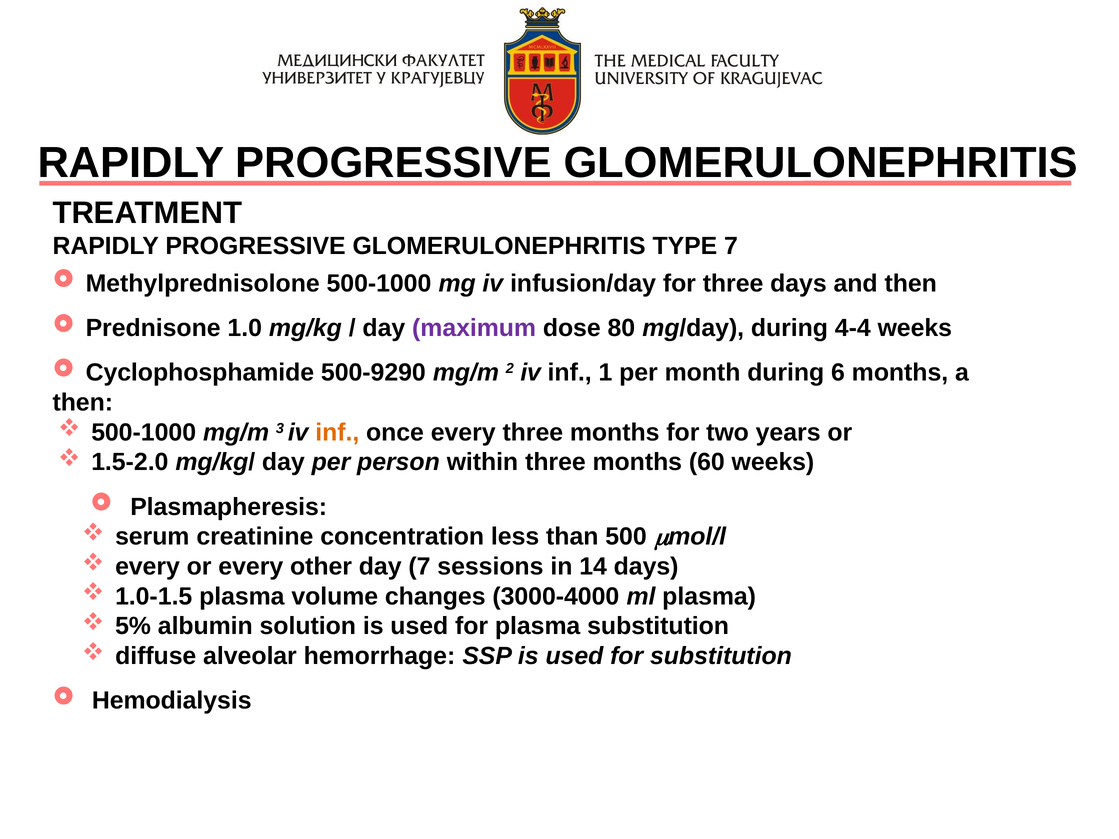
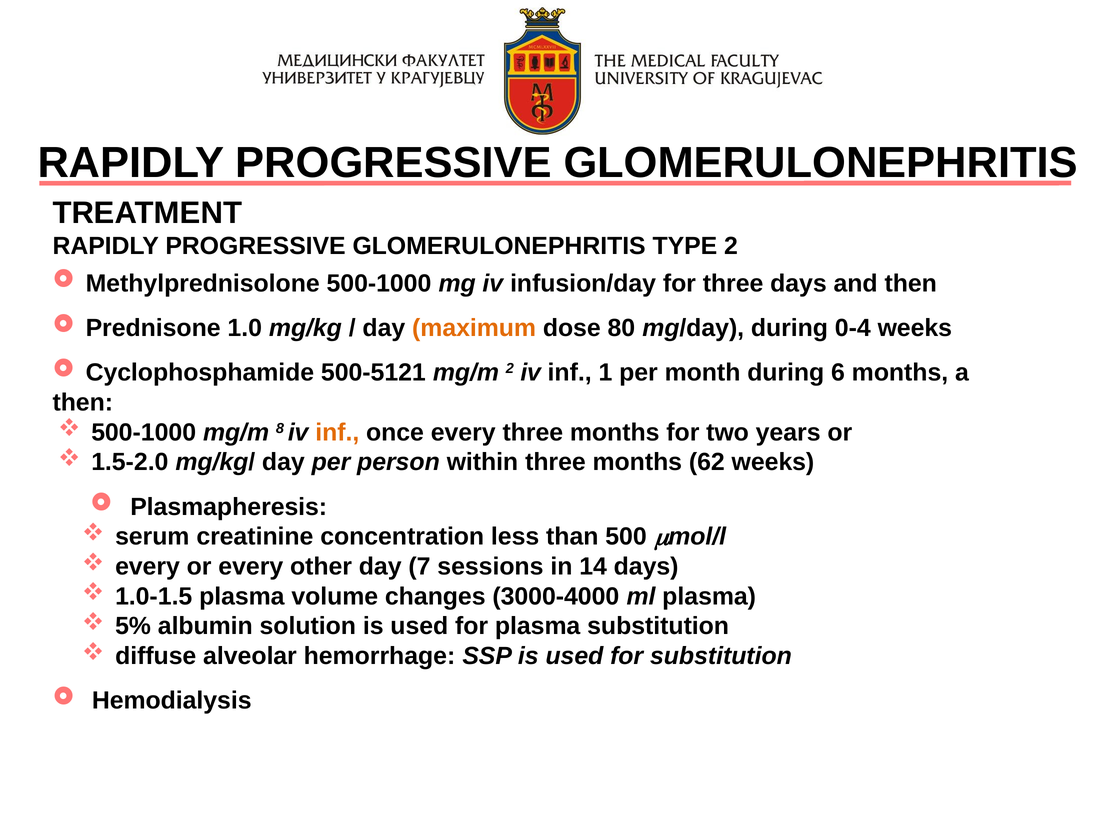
TYPE 7: 7 -> 2 (731, 246)
maximum colour: purple -> orange (474, 328)
4-4: 4-4 -> 0-4 (853, 328)
500-9290: 500-9290 -> 500-5121 (373, 373)
3: 3 -> 8 (280, 428)
60: 60 -> 62 (707, 462)
